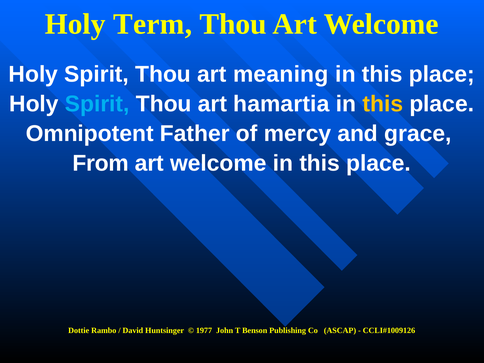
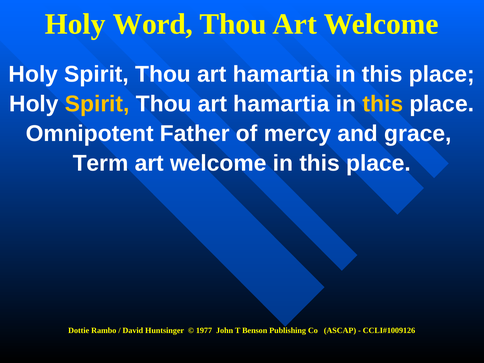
Term: Term -> Word (153, 24)
meaning: meaning -> hamartia (281, 74)
Spirit colour: light blue -> yellow (97, 104)
From: From -> Term (101, 163)
